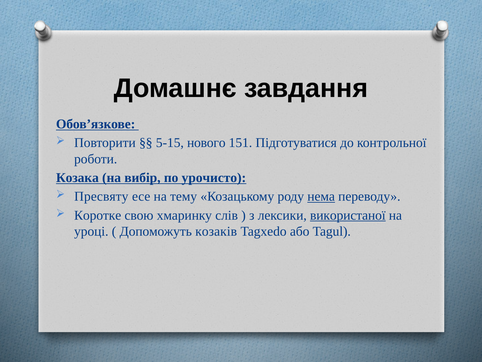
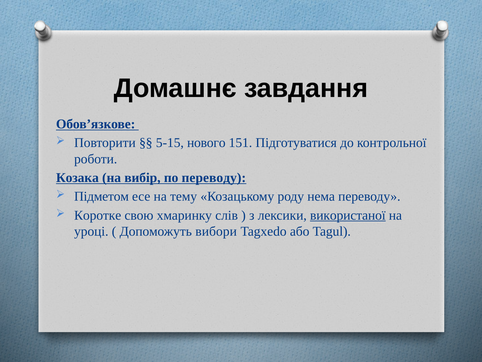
по урочисто: урочисто -> переводу (214, 177)
Пресвяту: Пресвяту -> Підметом (101, 196)
нема underline: present -> none (321, 196)
козаків: козаків -> вибори (216, 231)
